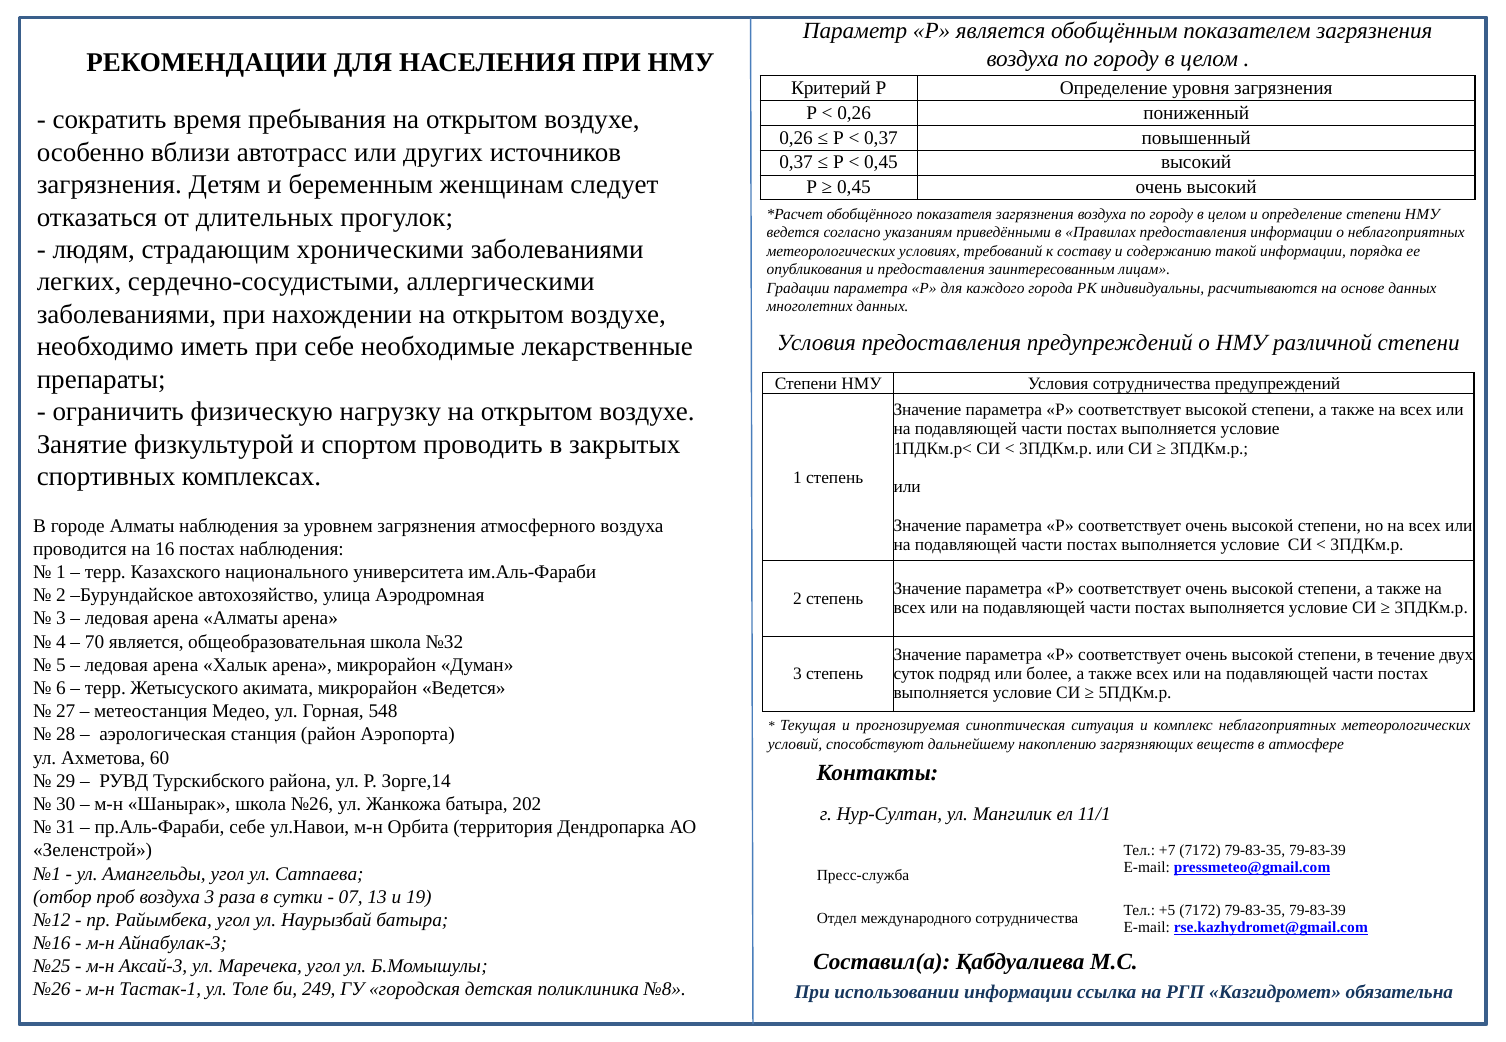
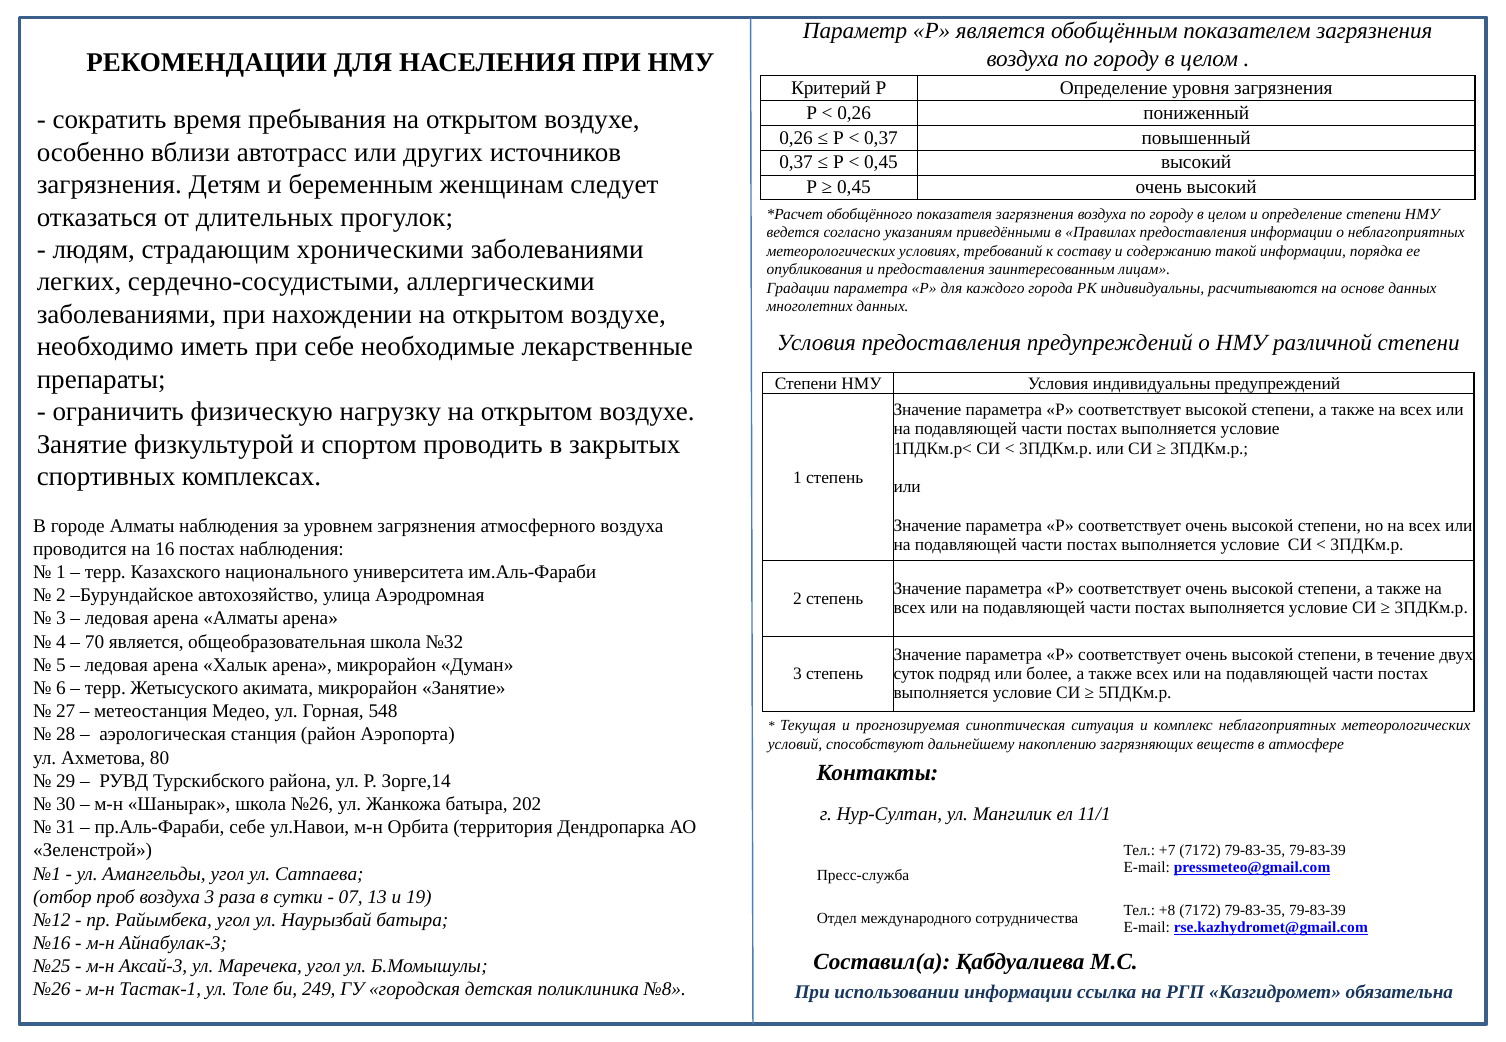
Условия сотрудничества: сотрудничества -> индивидуальны (1152, 383)
микрорайон Ведется: Ведется -> Занятие (464, 689)
60: 60 -> 80 (160, 758)
+5: +5 -> +8 (1167, 911)
